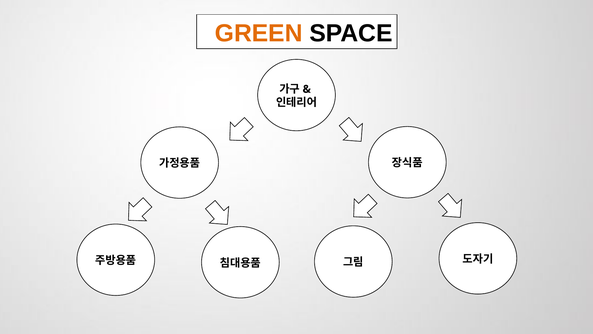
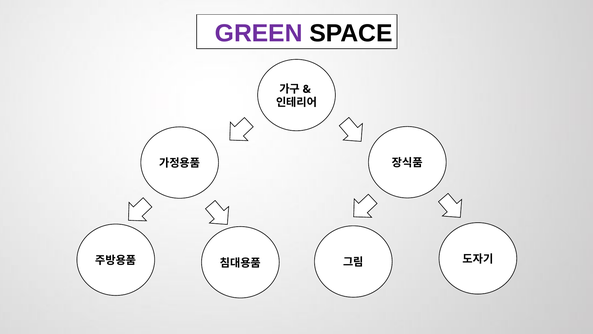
GREEN colour: orange -> purple (259, 33)
